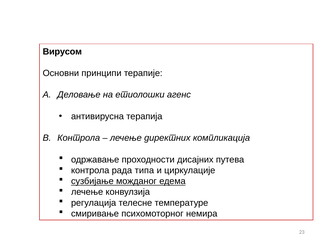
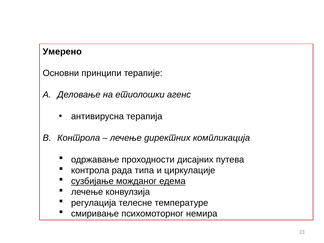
Вирусом: Вирусом -> Умерено (62, 52)
